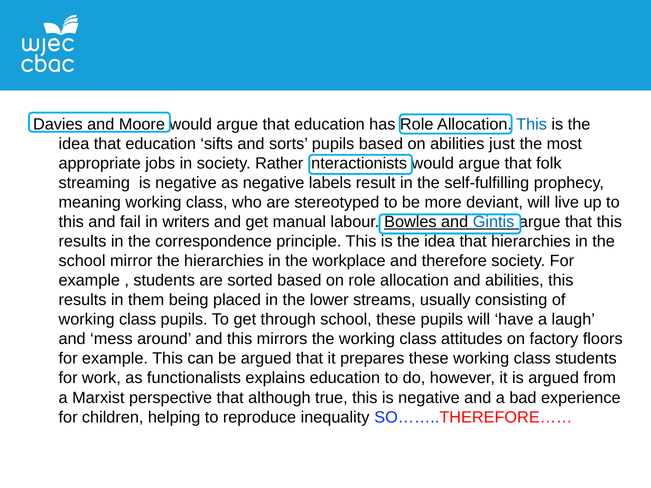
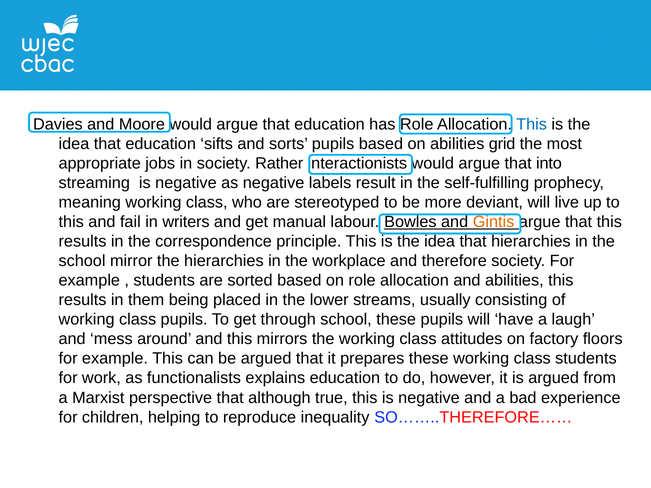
just: just -> grid (502, 144)
folk: folk -> into (549, 163)
Gintis colour: blue -> orange (494, 222)
